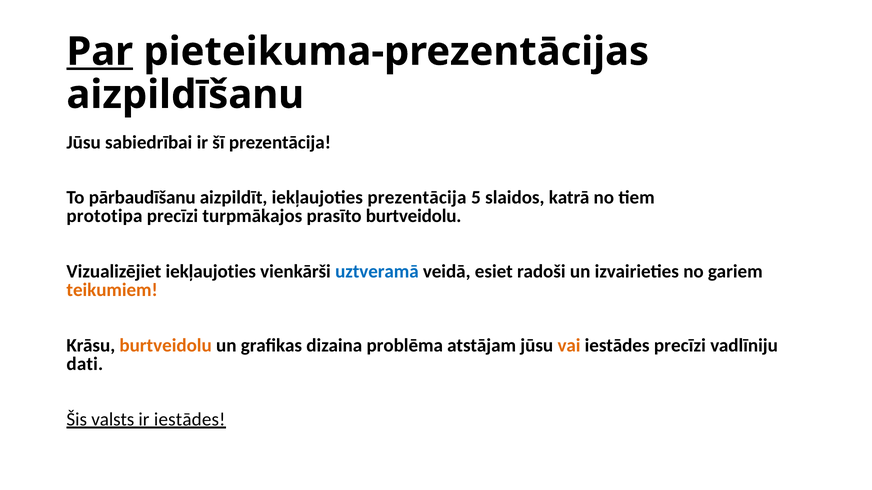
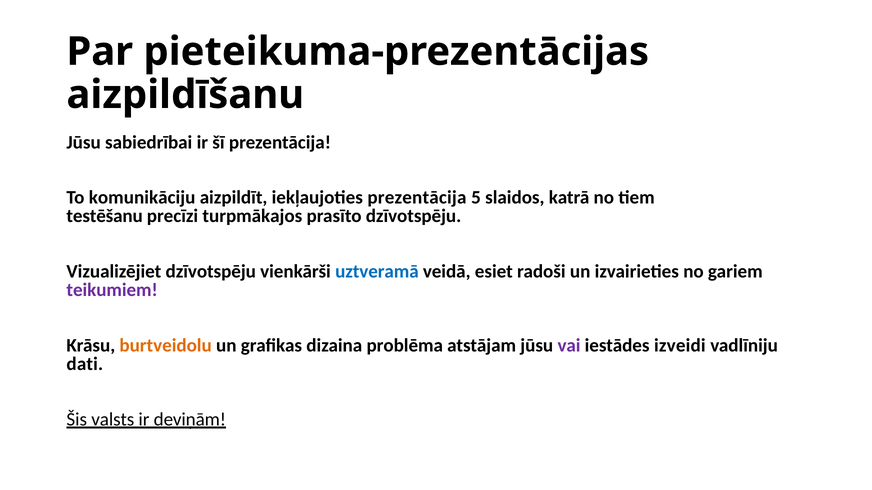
Par underline: present -> none (100, 52)
pārbaudīšanu: pārbaudīšanu -> komunikāciju (142, 198)
prototipa: prototipa -> testēšanu (105, 216)
prasīto burtveidolu: burtveidolu -> dzīvotspēju (414, 216)
Vizualizējiet iekļaujoties: iekļaujoties -> dzīvotspēju (211, 272)
teikumiem colour: orange -> purple (112, 290)
vai colour: orange -> purple (569, 346)
iestādes precīzi: precīzi -> izveidi (680, 346)
ir iestādes: iestādes -> deviņām (190, 420)
